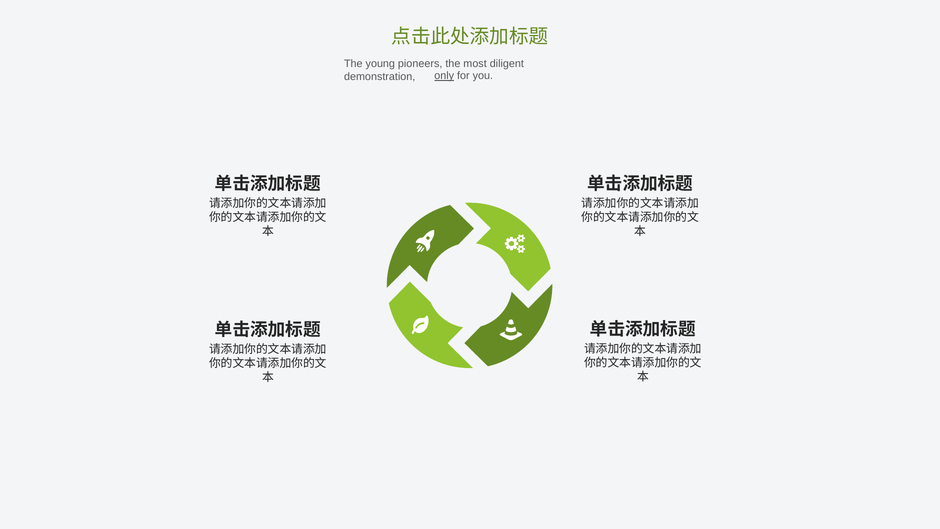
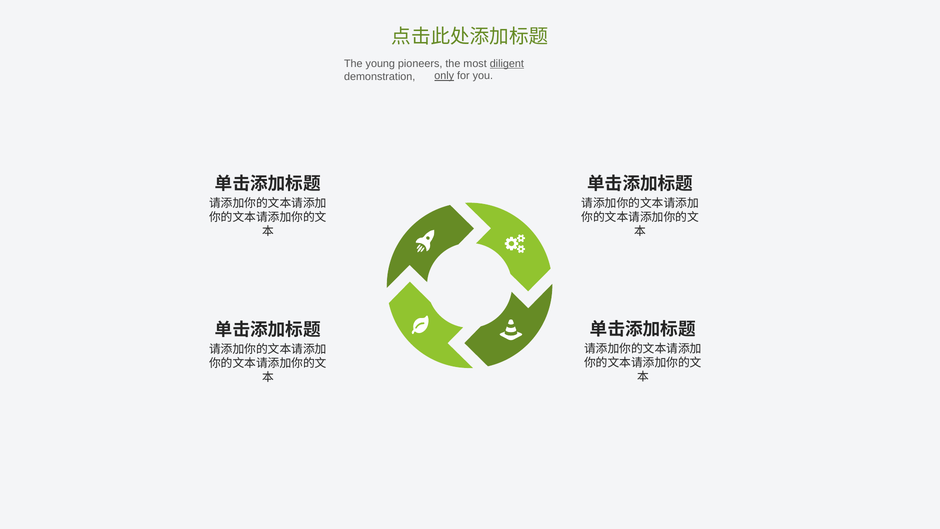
diligent underline: none -> present (507, 64)
